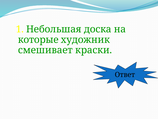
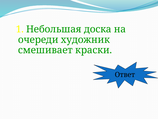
которые: которые -> очереди (38, 40)
